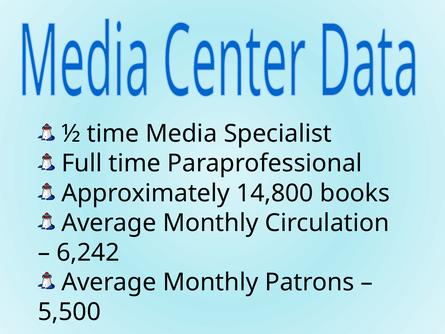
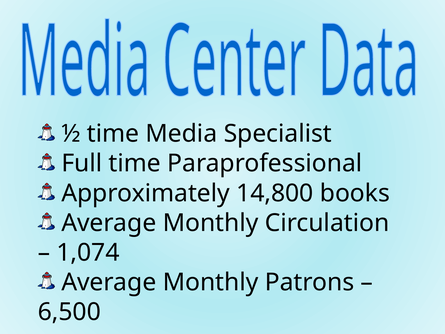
6,242: 6,242 -> 1,074 (88, 252)
5,500: 5,500 -> 6,500 (69, 312)
